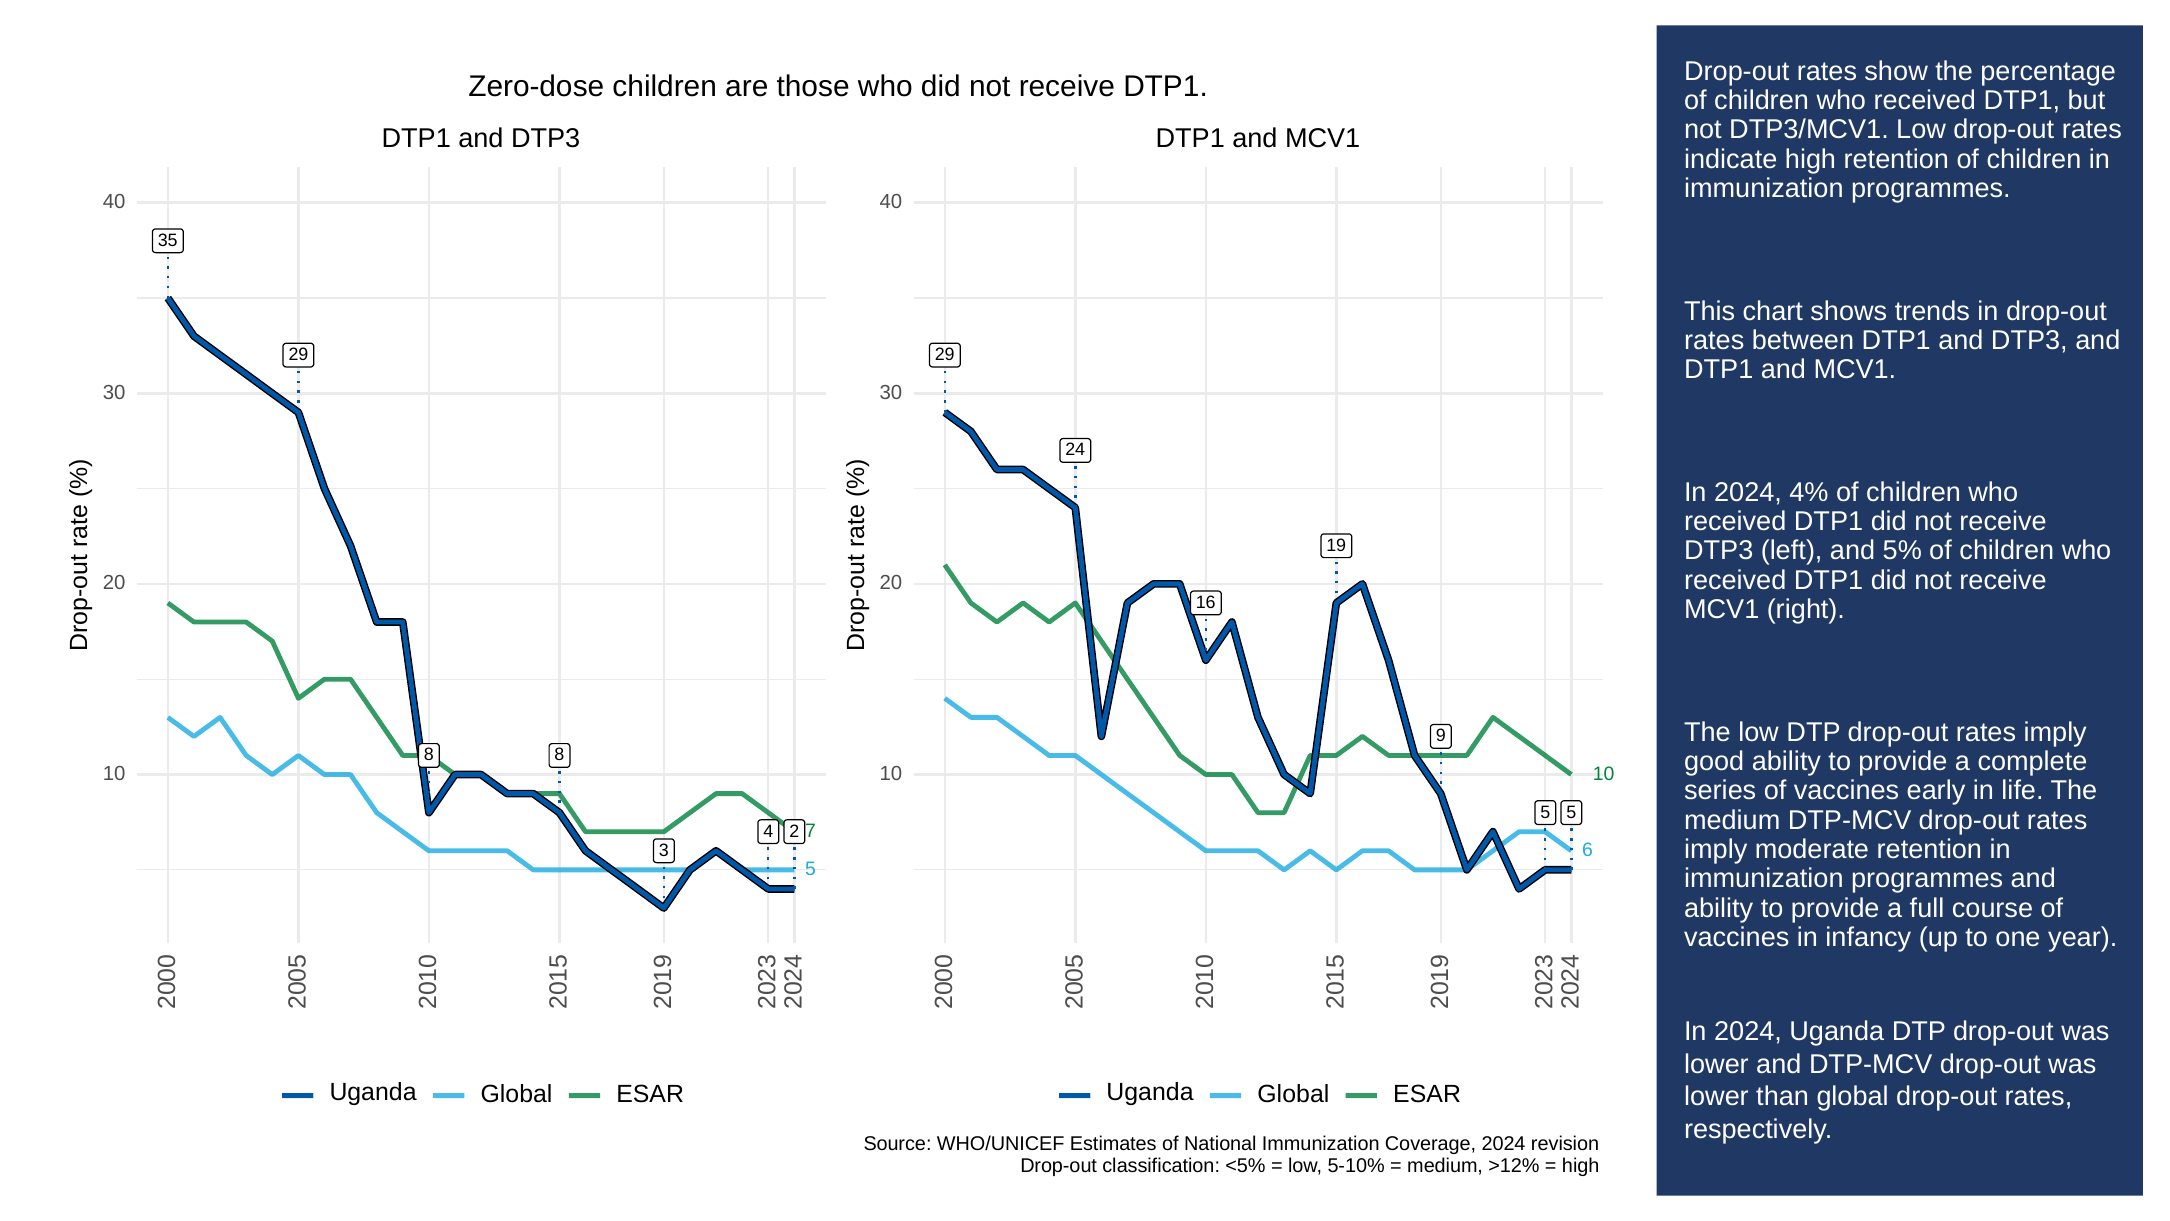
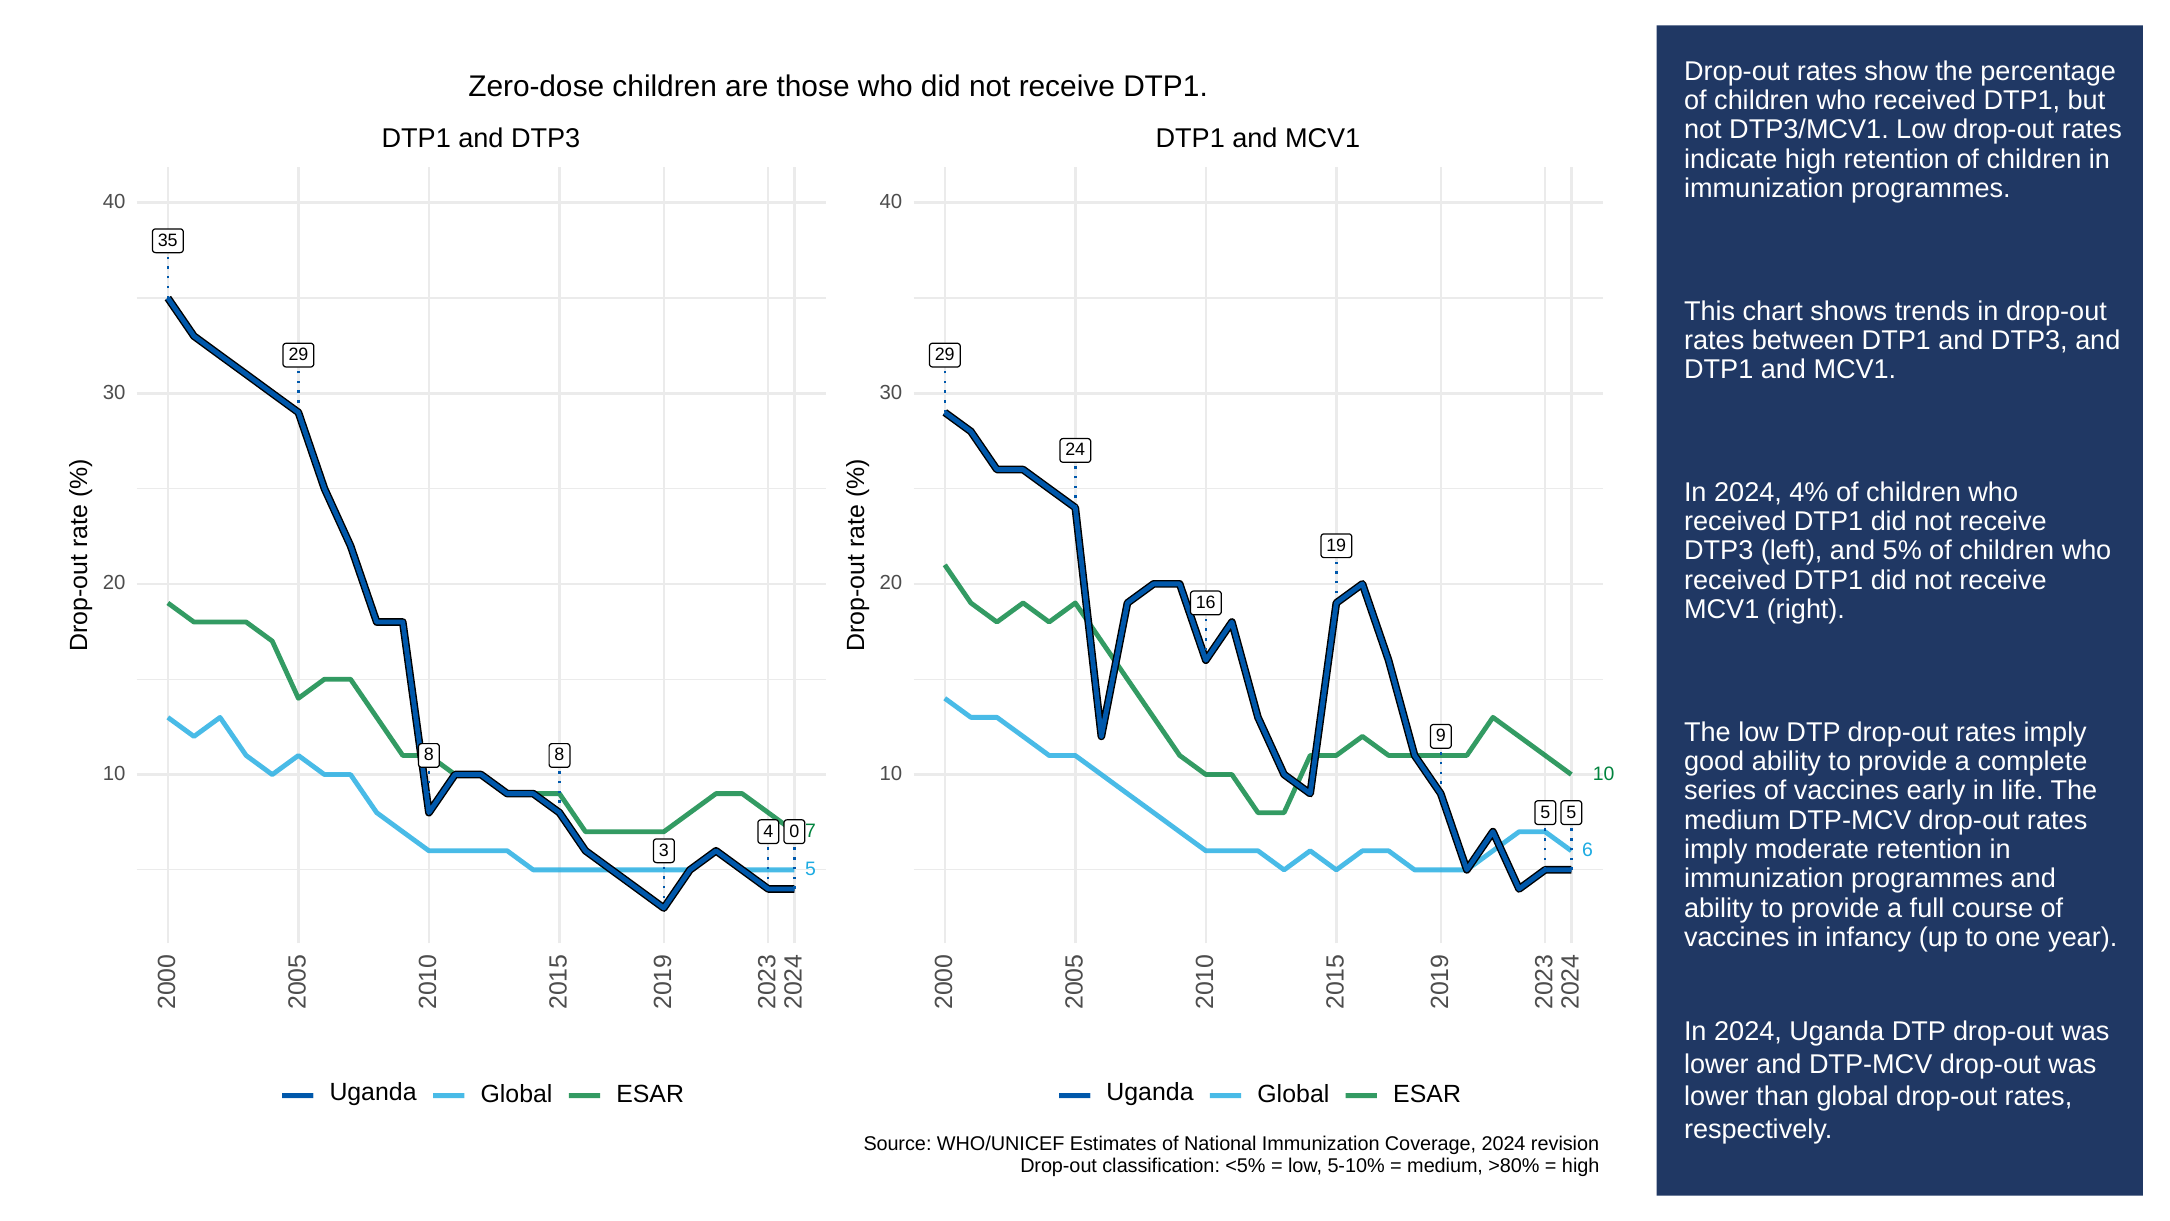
4 2: 2 -> 0 (794, 831)
>12%: >12% -> >80% (1514, 1165)
